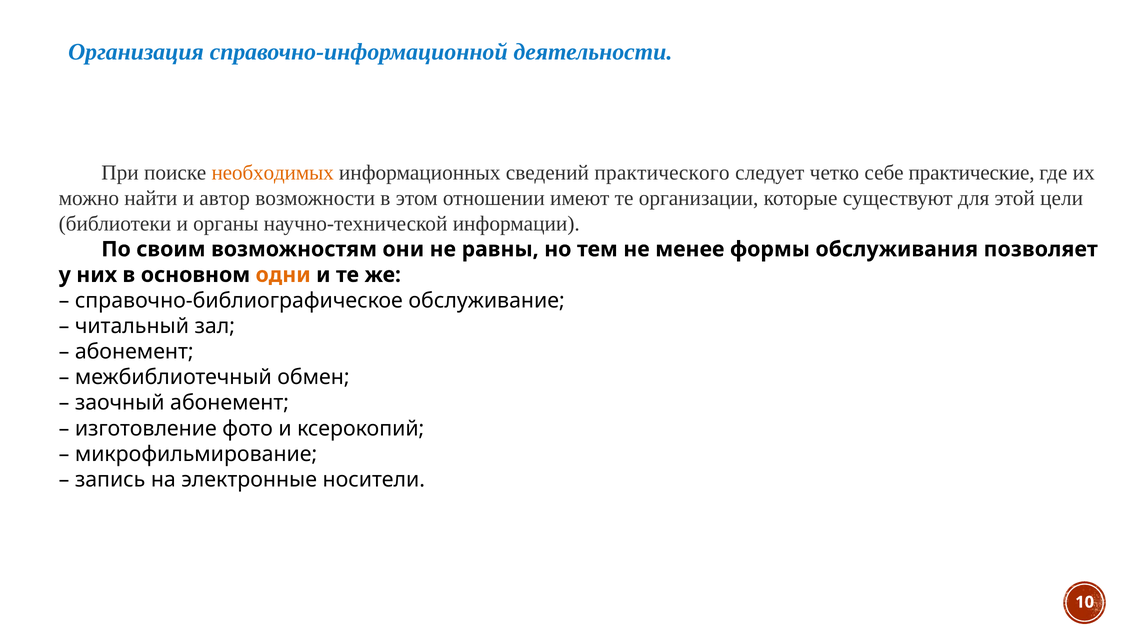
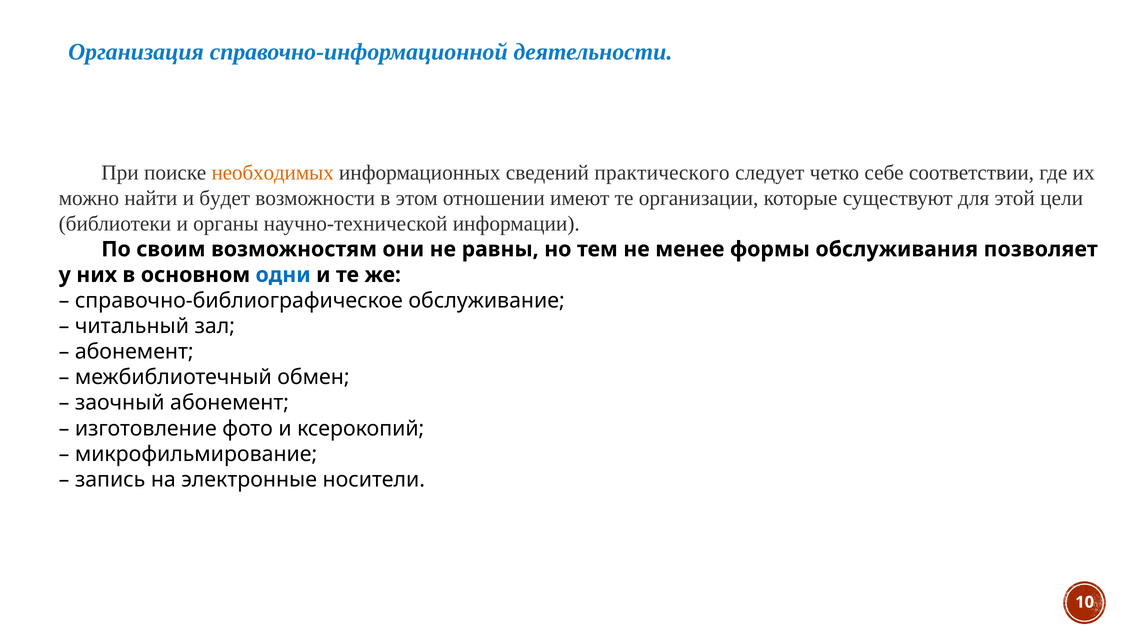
практические: практические -> соответствии (972, 172)
автор: автор -> будет (225, 198)
одни colour: orange -> blue (283, 275)
